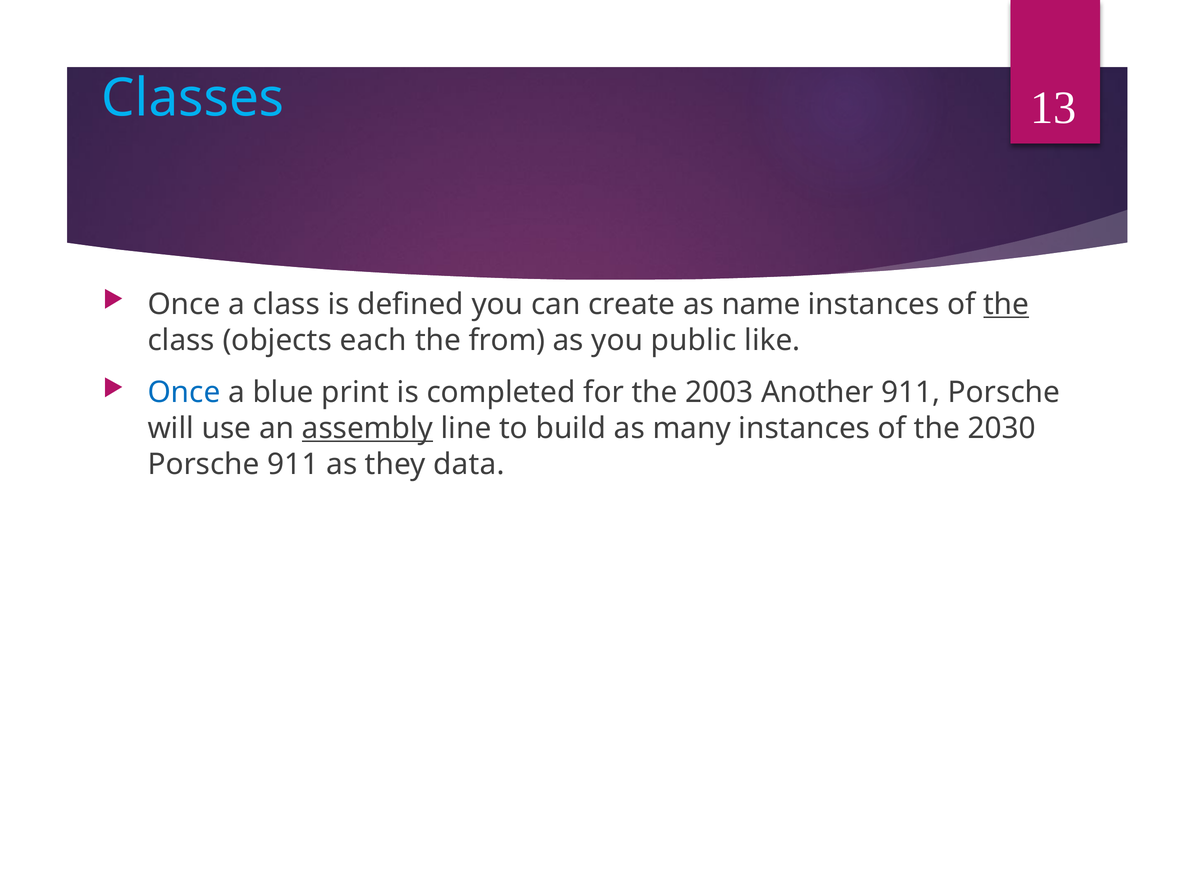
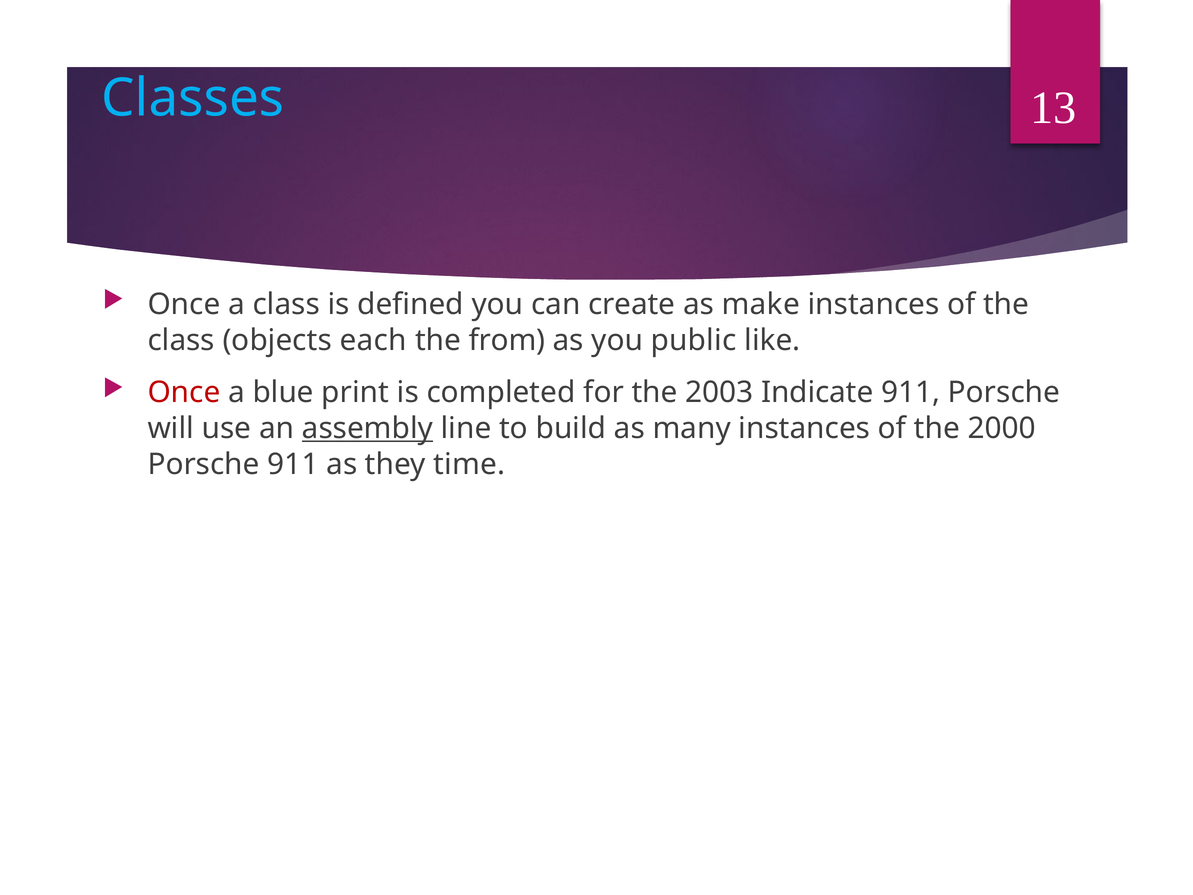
name: name -> make (761, 304)
the underline: present -> none (1006, 304)
Once colour: blue -> red (184, 392)
Another: Another -> Indicate (817, 392)
2030: 2030 -> 2000 (1002, 428)
data: data -> time (469, 464)
